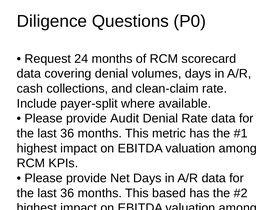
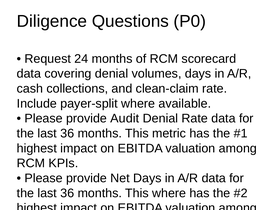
This based: based -> where (169, 193)
